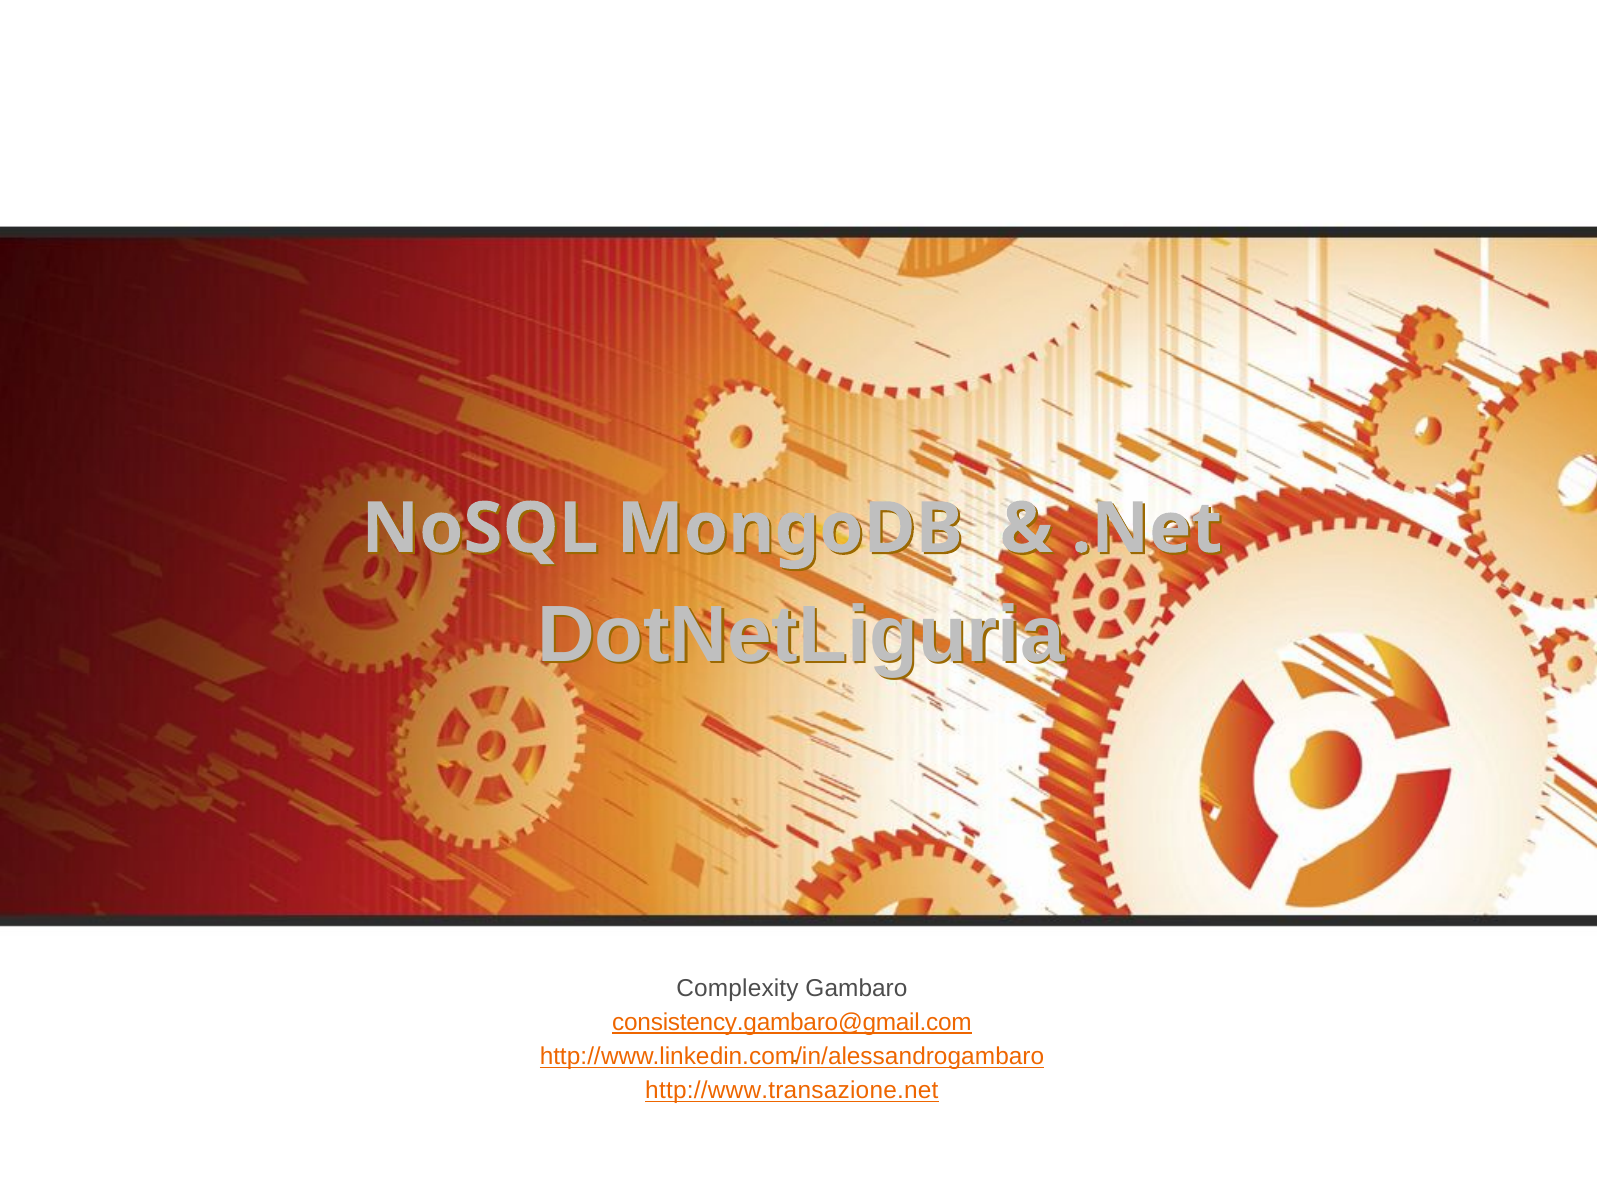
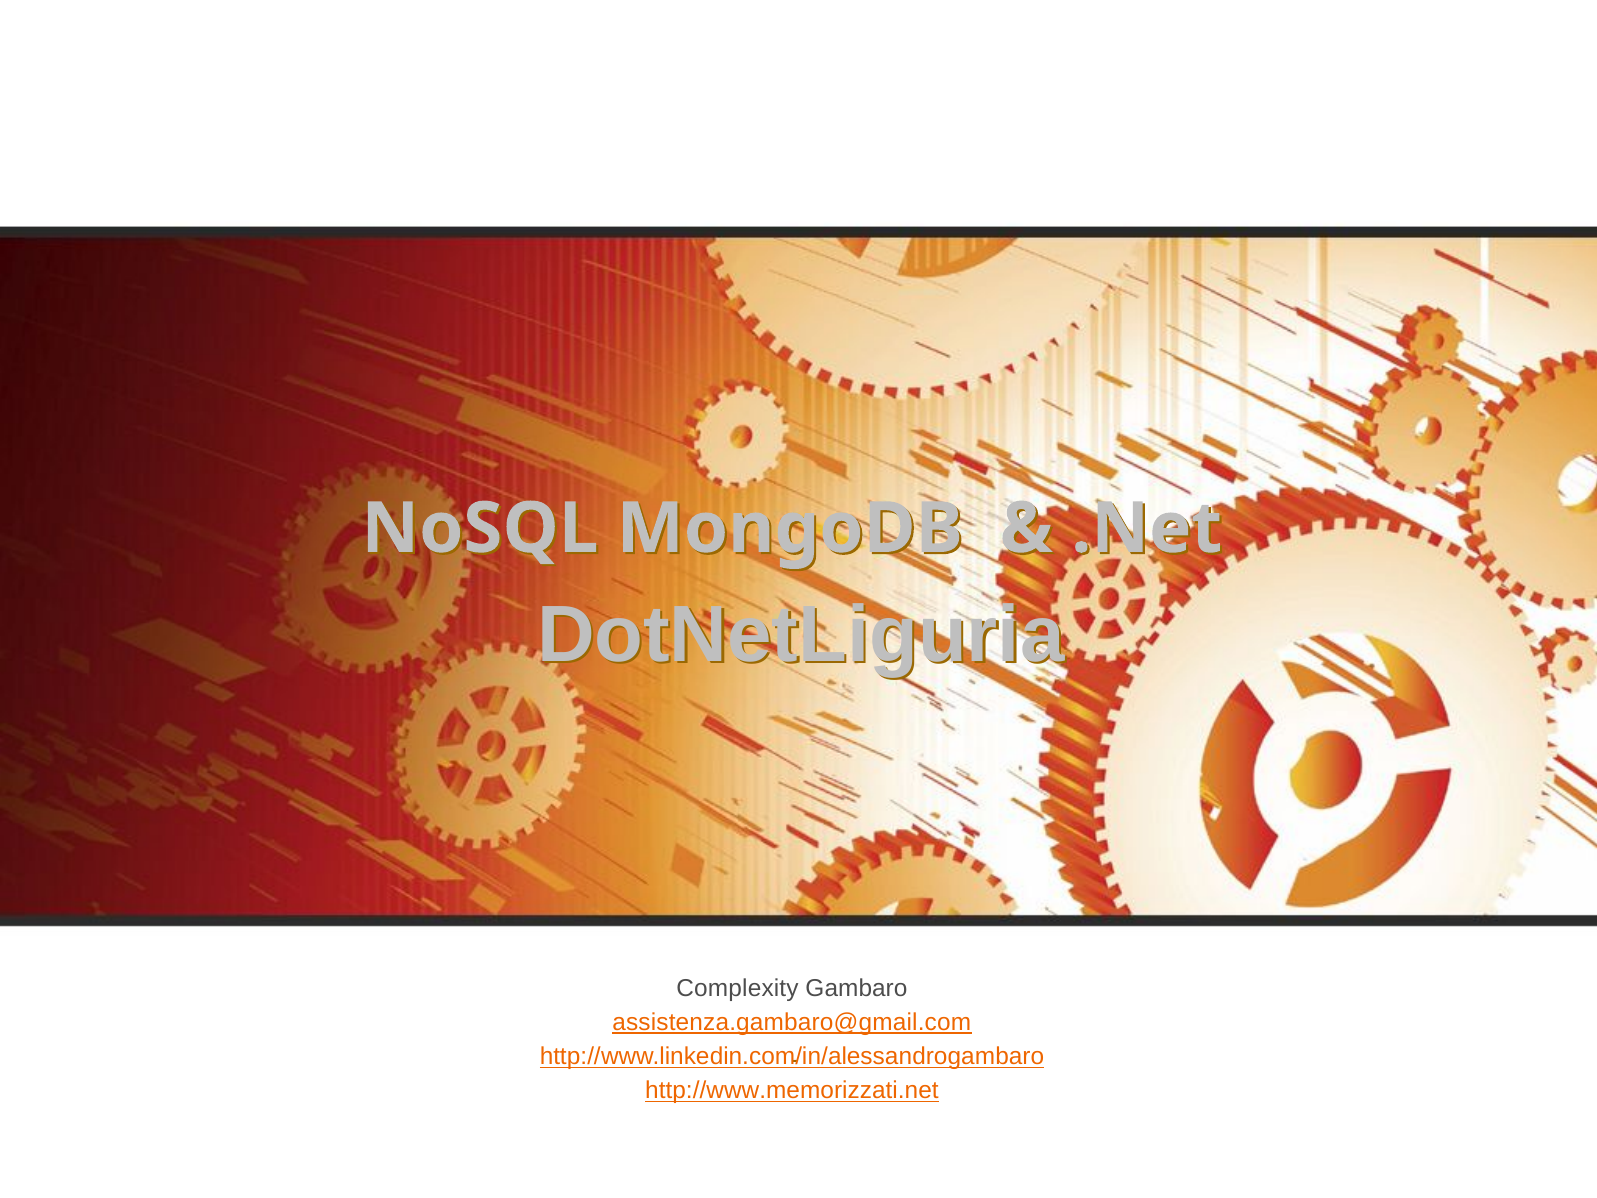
consistency.gambaro@gmail.com: consistency.gambaro@gmail.com -> assistenza.gambaro@gmail.com (792, 1022)
http://www.transazione.net: http://www.transazione.net -> http://www.memorizzati.net (792, 1091)
